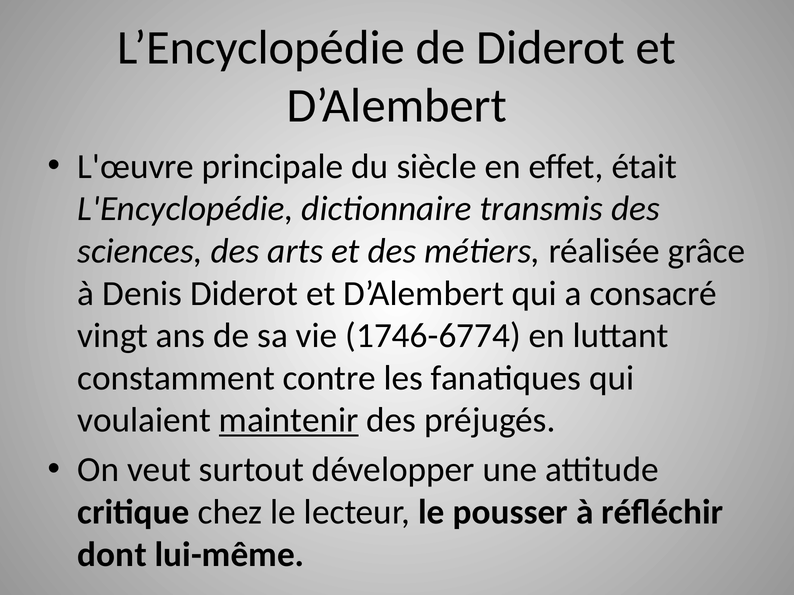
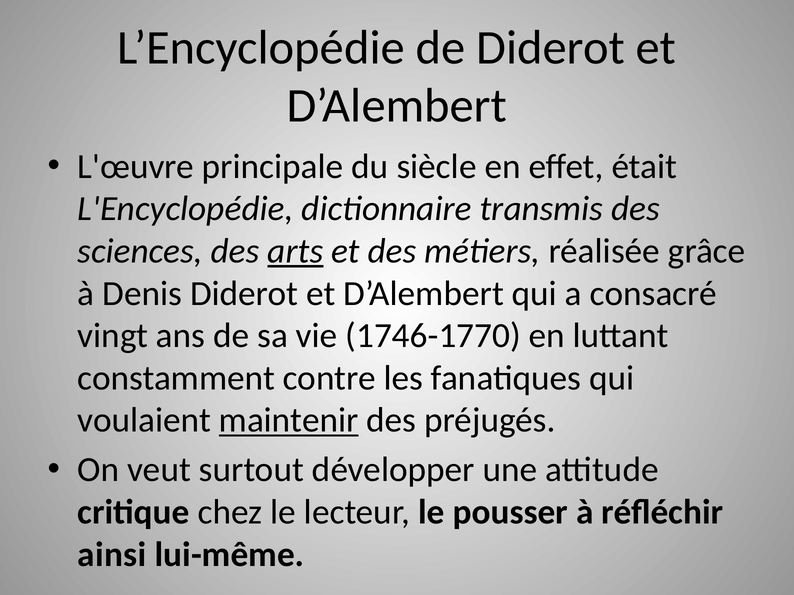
arts underline: none -> present (295, 251)
1746-6774: 1746-6774 -> 1746-1770 (433, 336)
dont: dont -> ainsi (112, 555)
